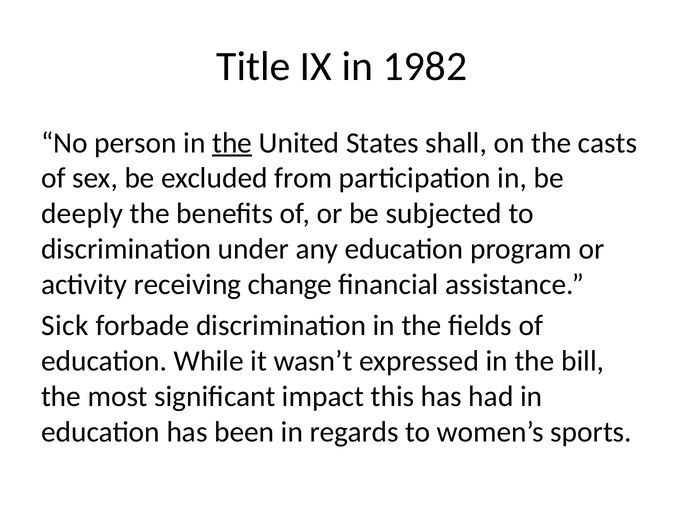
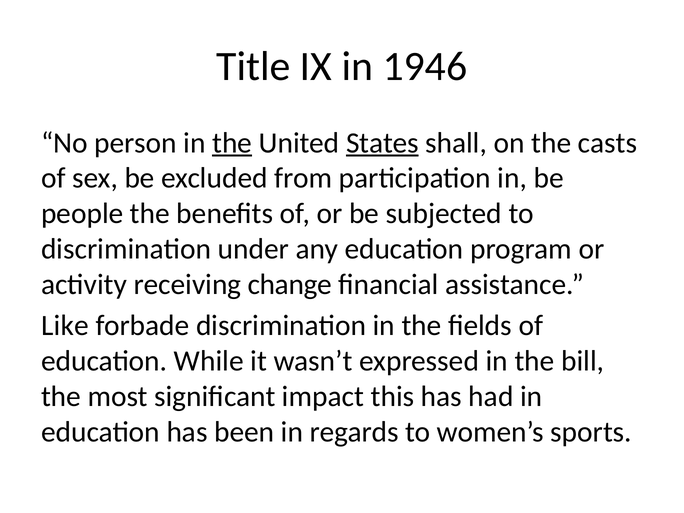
1982: 1982 -> 1946 (425, 66)
States underline: none -> present (382, 143)
deeply: deeply -> people (82, 214)
Sick: Sick -> Like (65, 326)
